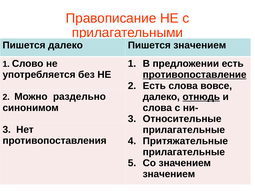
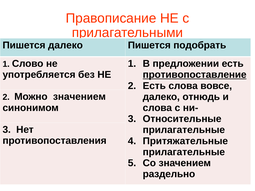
Пишется значением: значением -> подобрать (200, 45)
отнюдь underline: present -> none (201, 97)
Можно раздельно: раздельно -> значением (79, 97)
значением: значением -> раздельно (169, 174)
